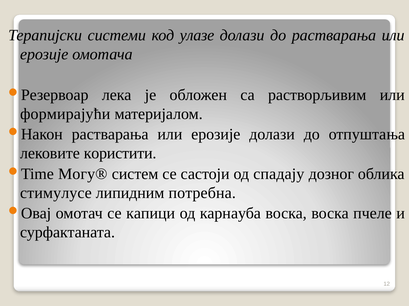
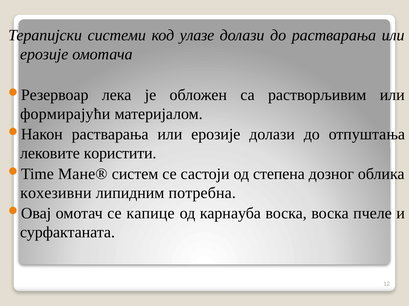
Могу®: Могу® -> Мане® (83, 174)
спадају: спадају -> степена (279, 174)
стимулусе: стимулусе -> кохезивни (56, 193)
капици: капици -> капице (151, 214)
